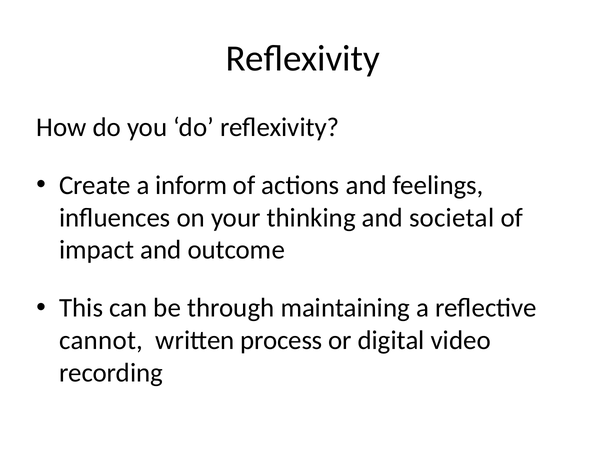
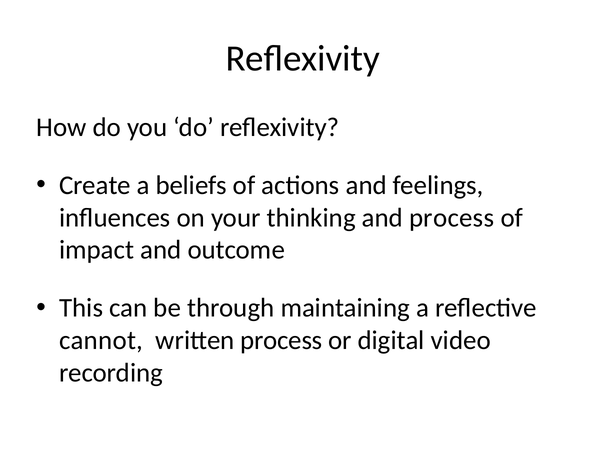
inform: inform -> beliefs (191, 185)
and societal: societal -> process (452, 217)
